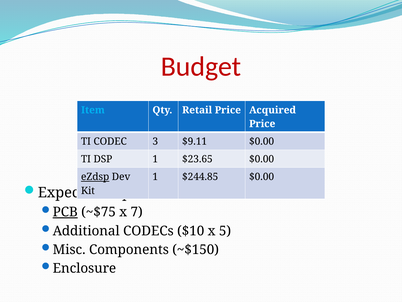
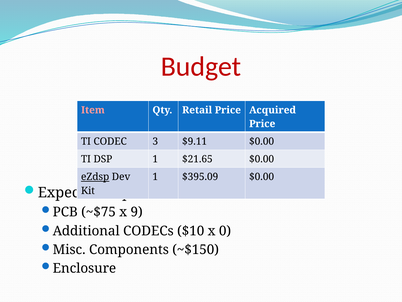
Item colour: light blue -> pink (93, 110)
$23.65: $23.65 -> $21.65 (197, 159)
$244.85: $244.85 -> $395.09 (200, 177)
PCB underline: present -> none (65, 212)
7: 7 -> 9 (137, 212)
5: 5 -> 0 (225, 231)
